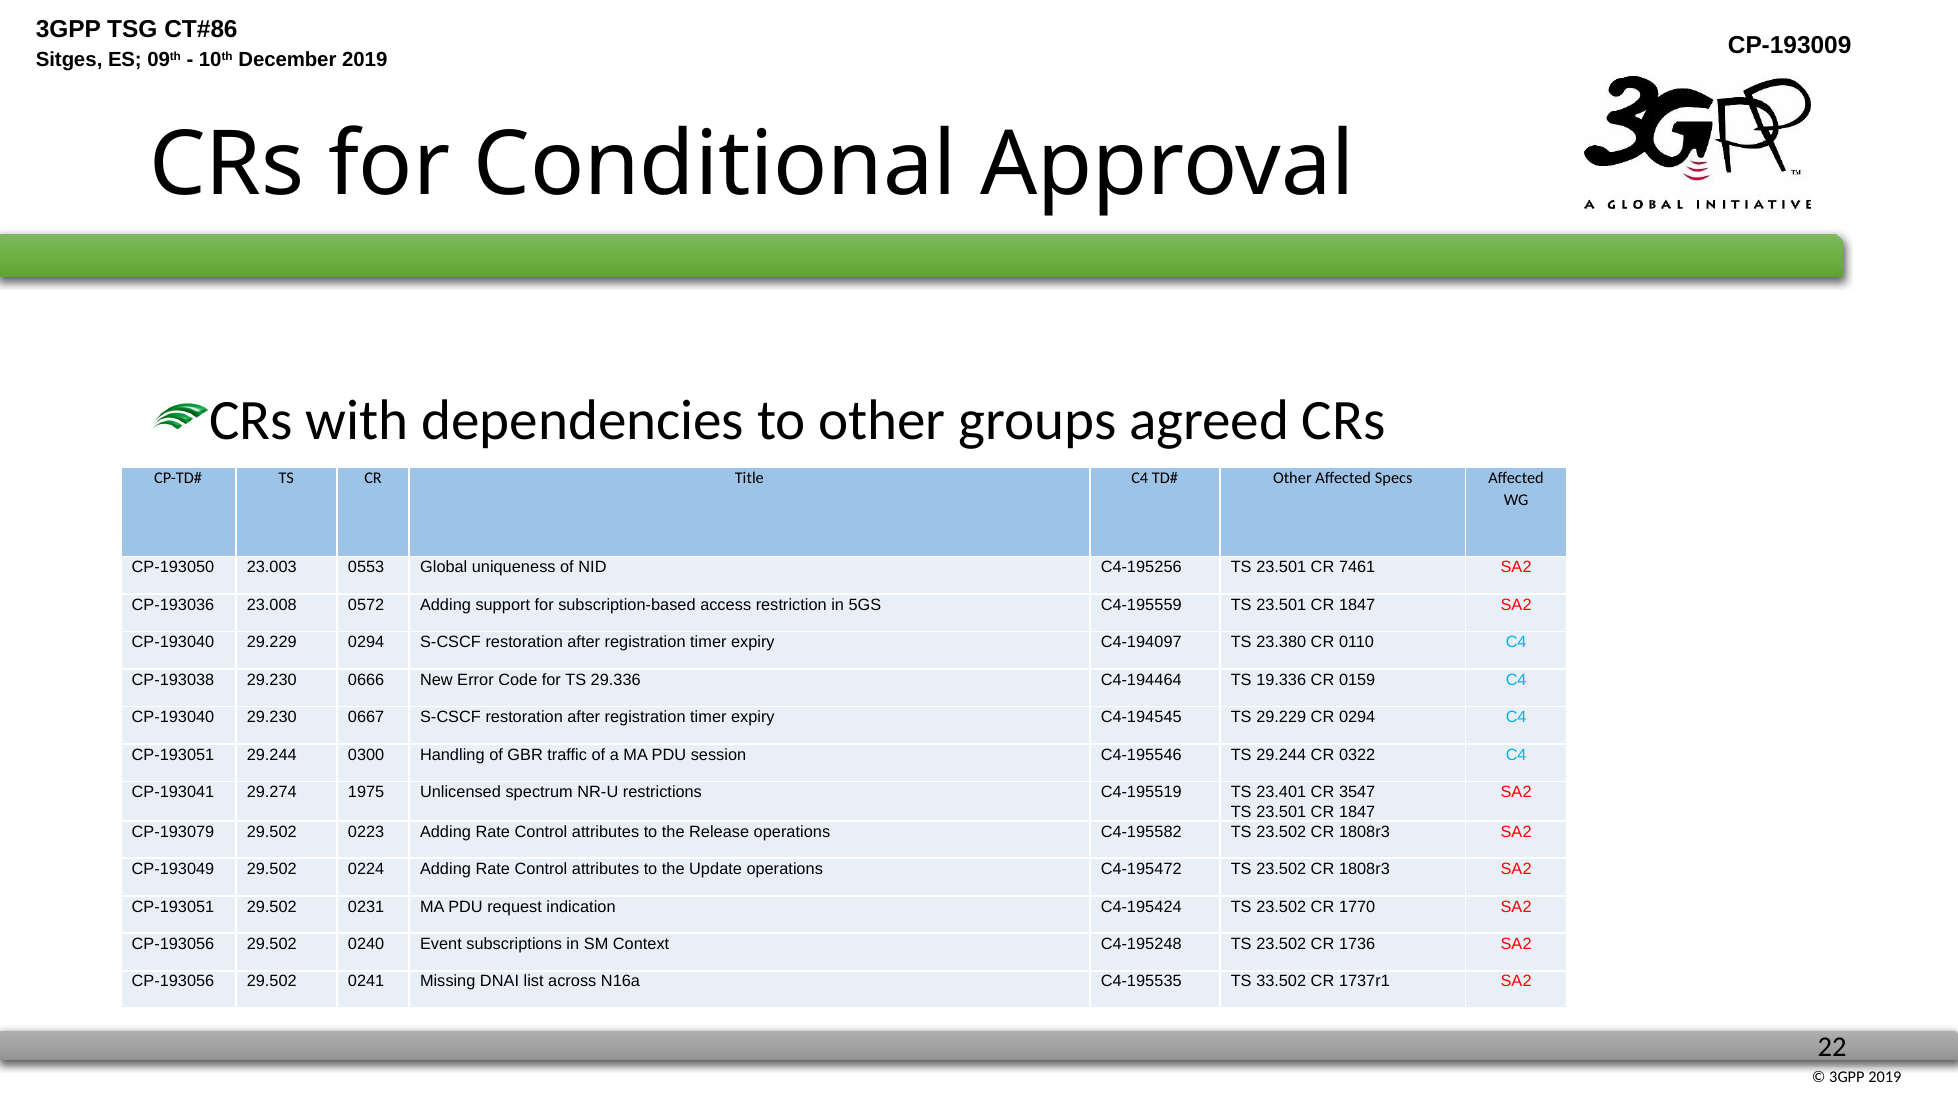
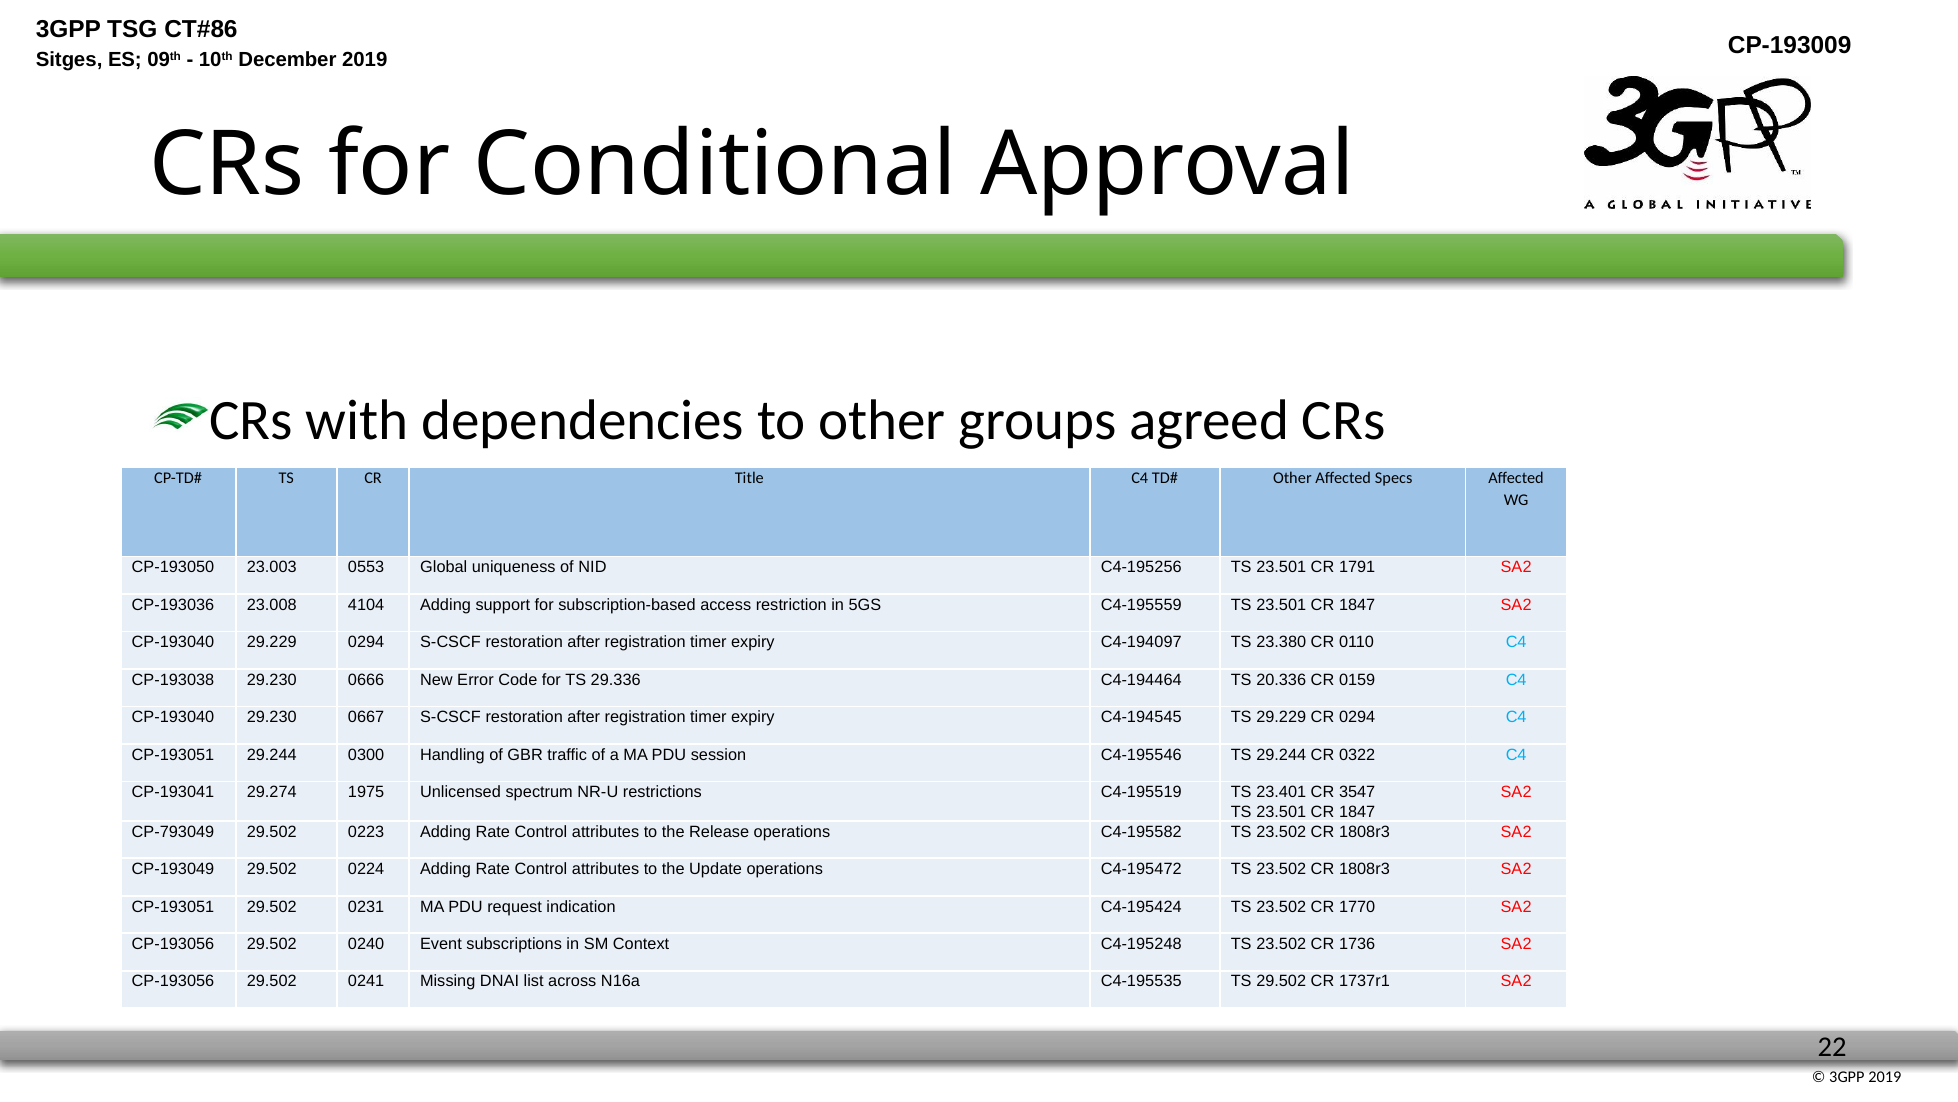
7461: 7461 -> 1791 (1357, 567)
0572: 0572 -> 4104 (366, 605)
19.336: 19.336 -> 20.336 (1281, 679)
CP-193079: CP-193079 -> CP-793049 (173, 831)
TS 33.502: 33.502 -> 29.502 (1281, 981)
